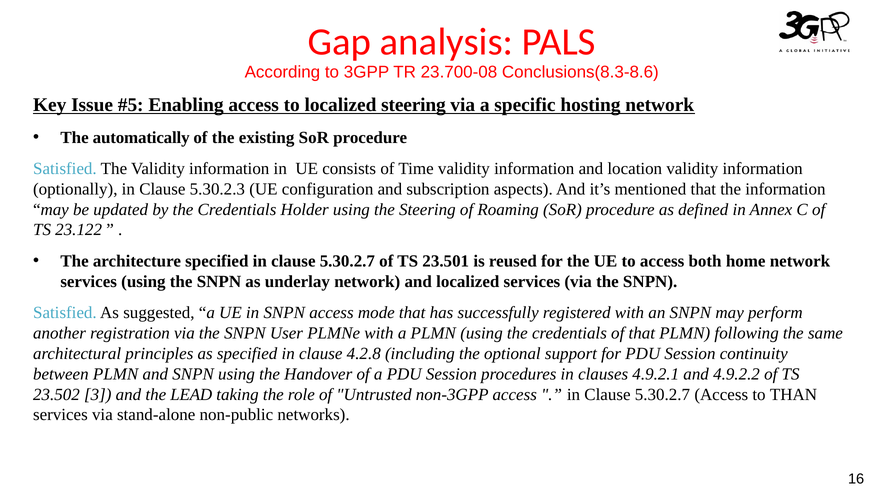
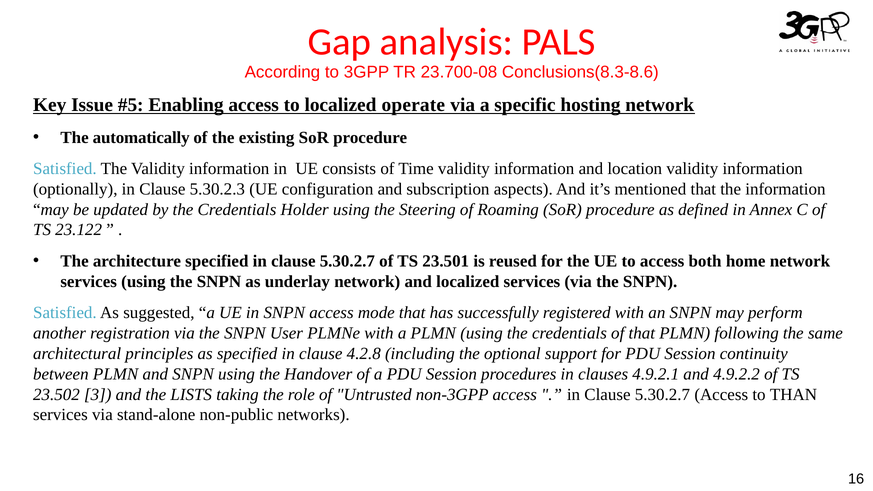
localized steering: steering -> operate (413, 105)
LEAD: LEAD -> LISTS (191, 394)
